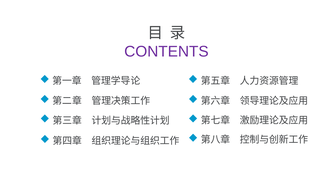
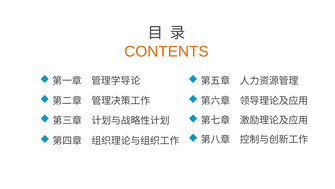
CONTENTS colour: purple -> orange (166, 51)
